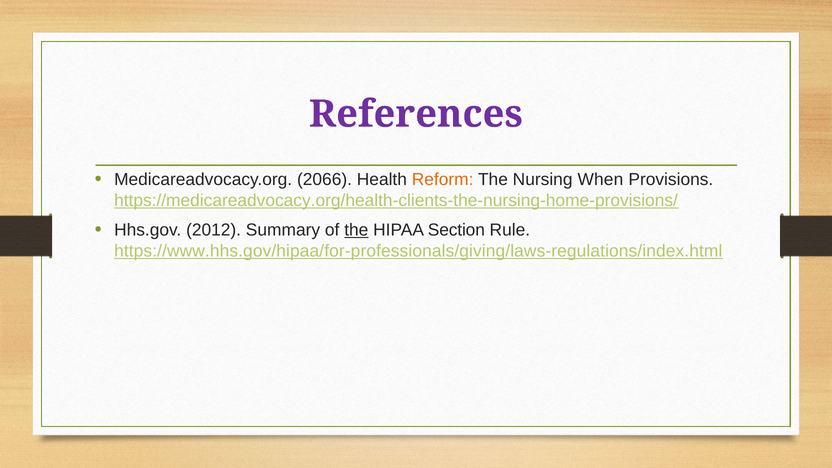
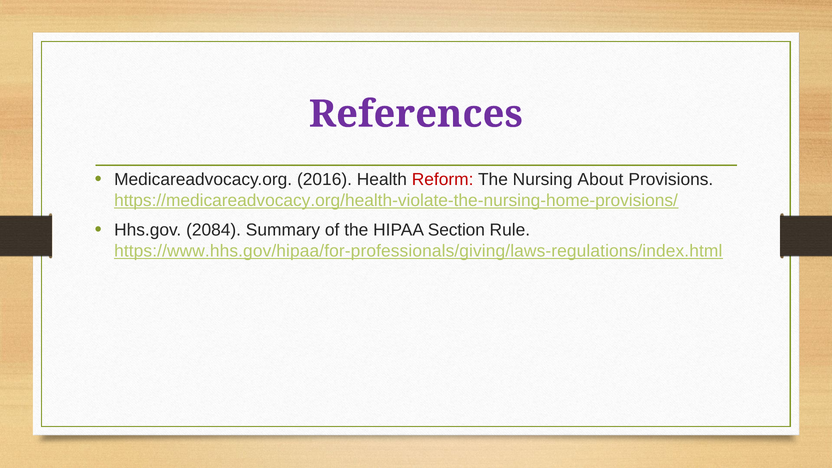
2066: 2066 -> 2016 (325, 180)
Reform colour: orange -> red (443, 180)
When: When -> About (600, 180)
https://medicareadvocacy.org/health-clients-the-nursing-home-provisions/: https://medicareadvocacy.org/health-clients-the-nursing-home-provisions/ -> https://medicareadvocacy.org/health-violate-the-nursing-home-provisions/ (396, 201)
2012: 2012 -> 2084 (214, 230)
the underline: present -> none (356, 230)
